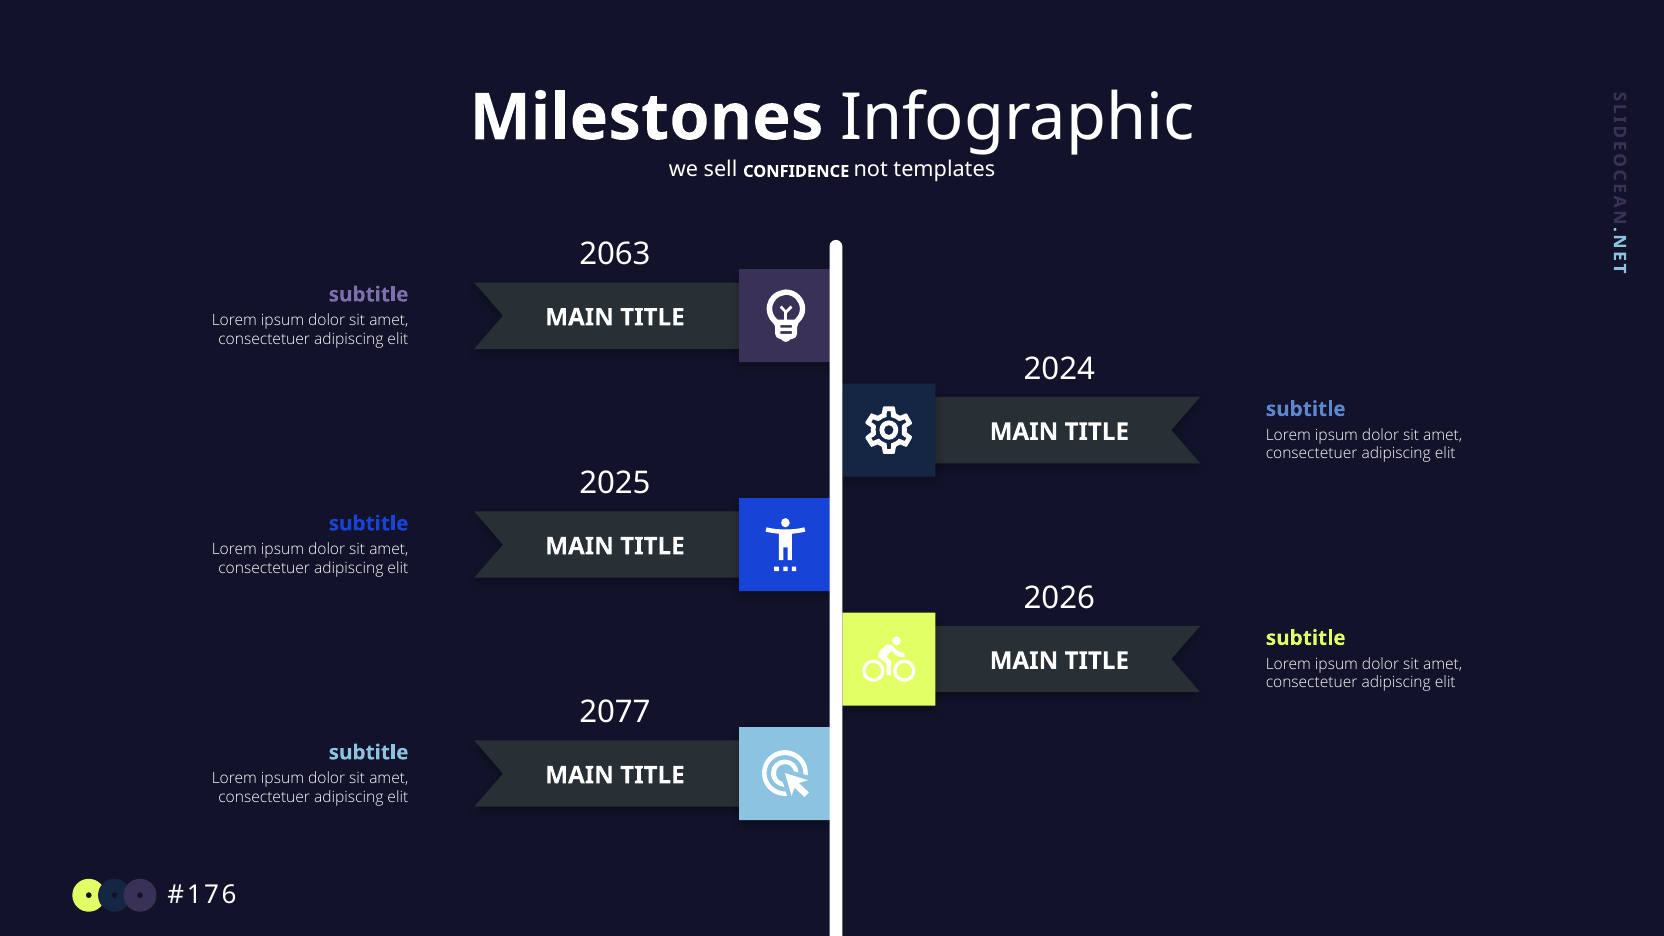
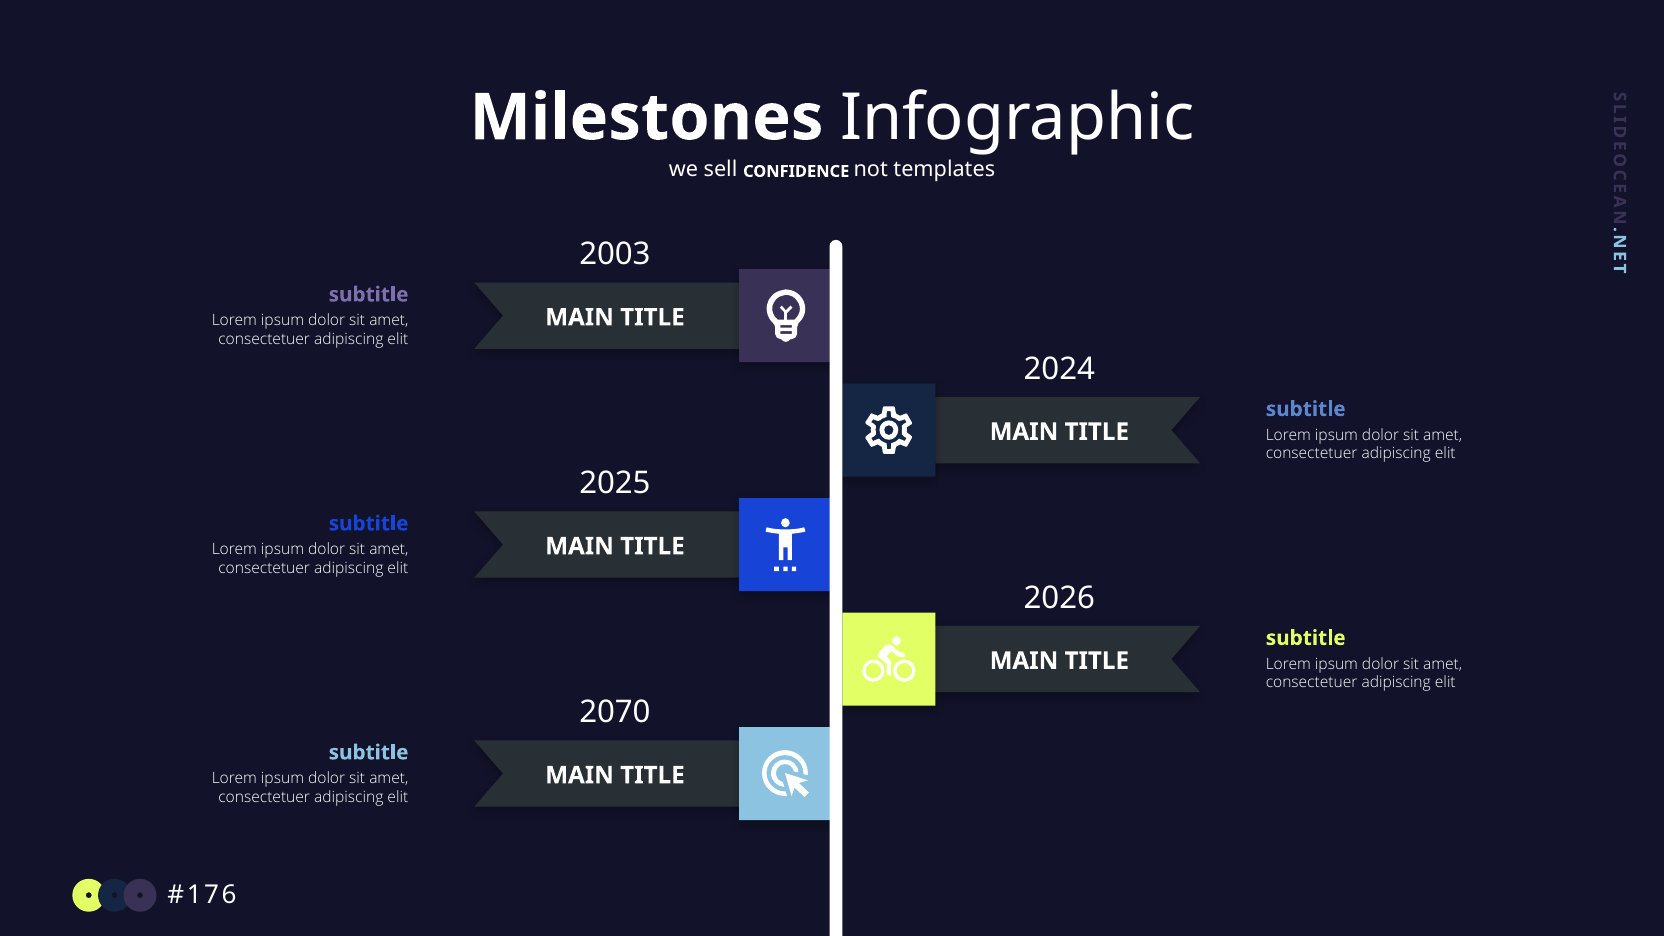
2063: 2063 -> 2003 (615, 255)
2077: 2077 -> 2070 (615, 712)
